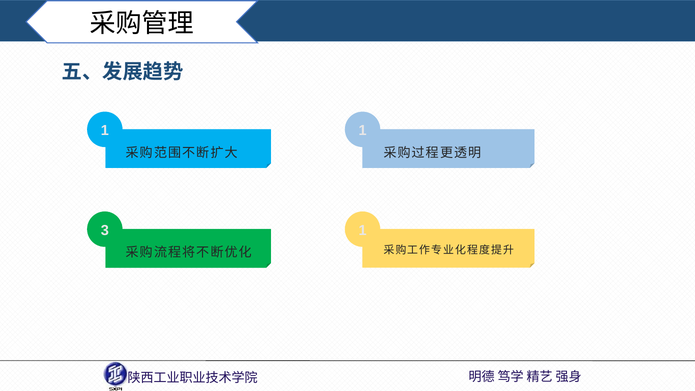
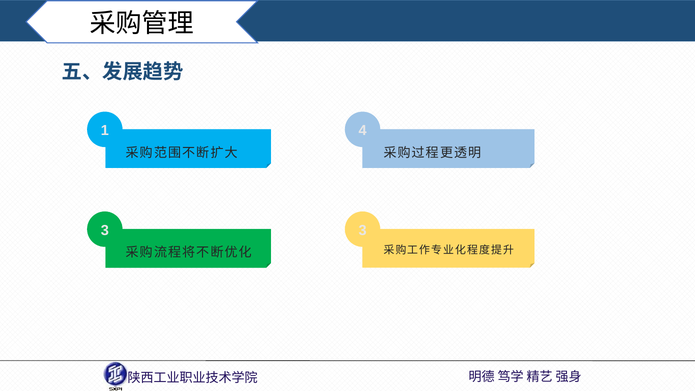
1 1: 1 -> 4 (363, 131)
3 1: 1 -> 3 (363, 230)
